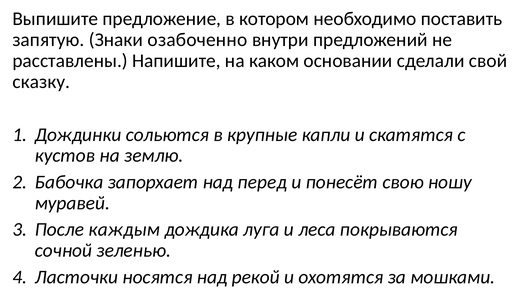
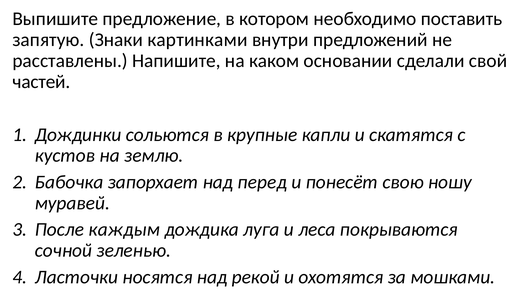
озабоченно: озабоченно -> картинками (197, 40)
сказку: сказку -> частей (41, 82)
